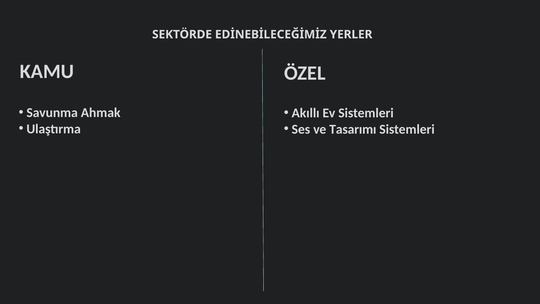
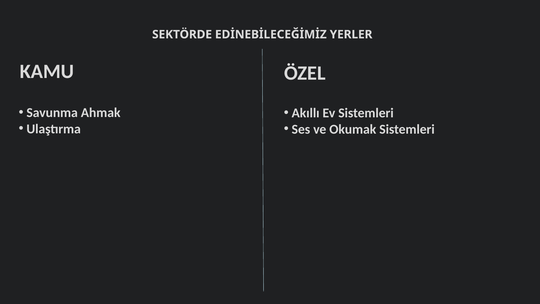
Tasarımı: Tasarımı -> Okumak (353, 129)
